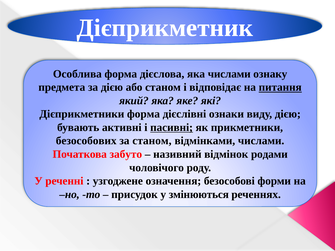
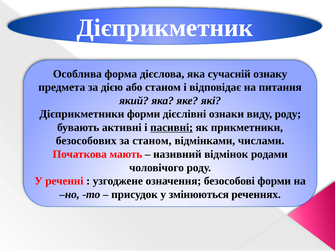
яка числами: числами -> сучасній (229, 74)
питання underline: present -> none (280, 87)
Дієприкметники форма: форма -> форми (144, 114)
виду дією: дією -> роду (288, 114)
забуто: забуто -> мають (126, 154)
